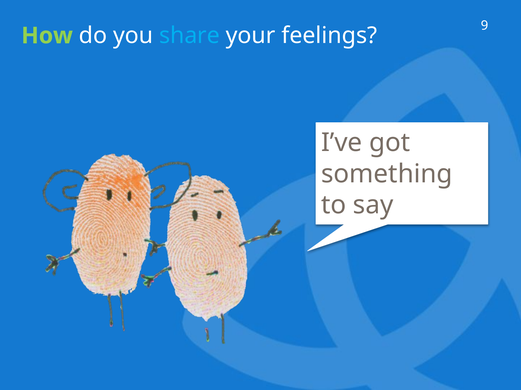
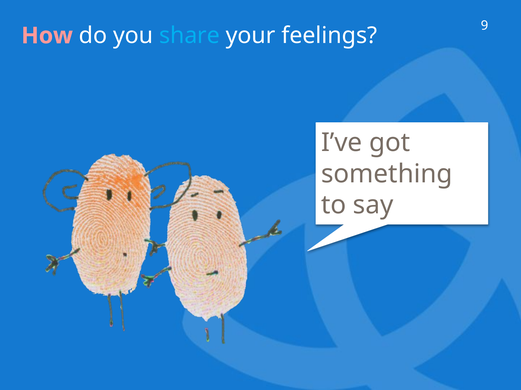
How colour: light green -> pink (47, 36)
